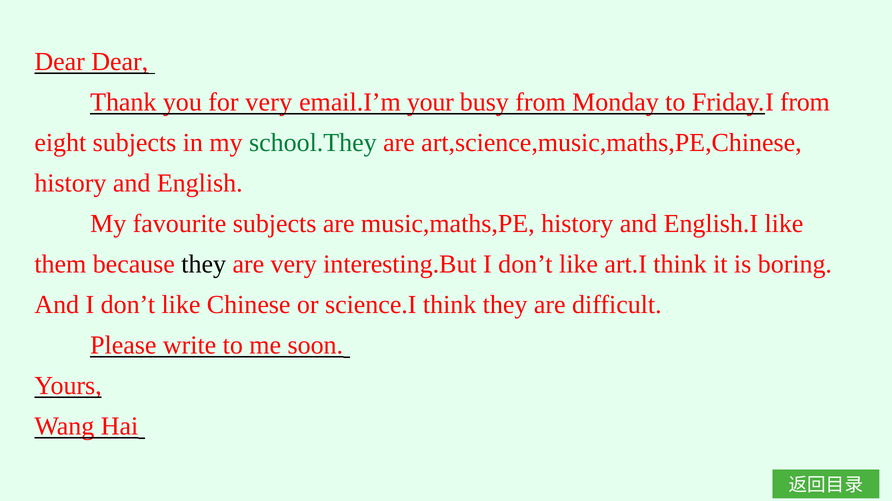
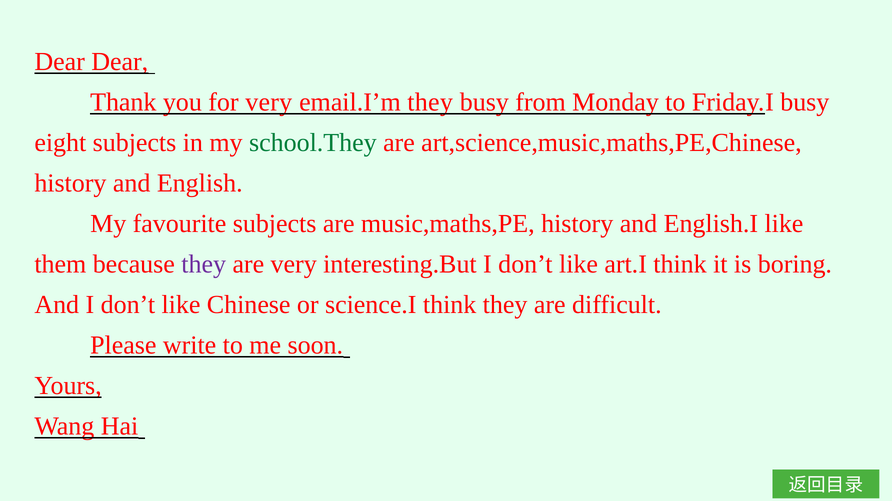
email.I’m your: your -> they (430, 102)
Friday.I from: from -> busy (805, 102)
they colour: black -> purple (204, 265)
